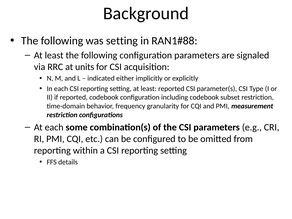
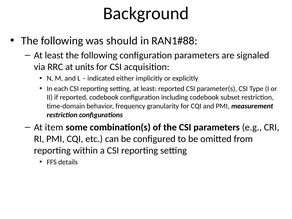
was setting: setting -> should (122, 41)
At each: each -> item (54, 127)
